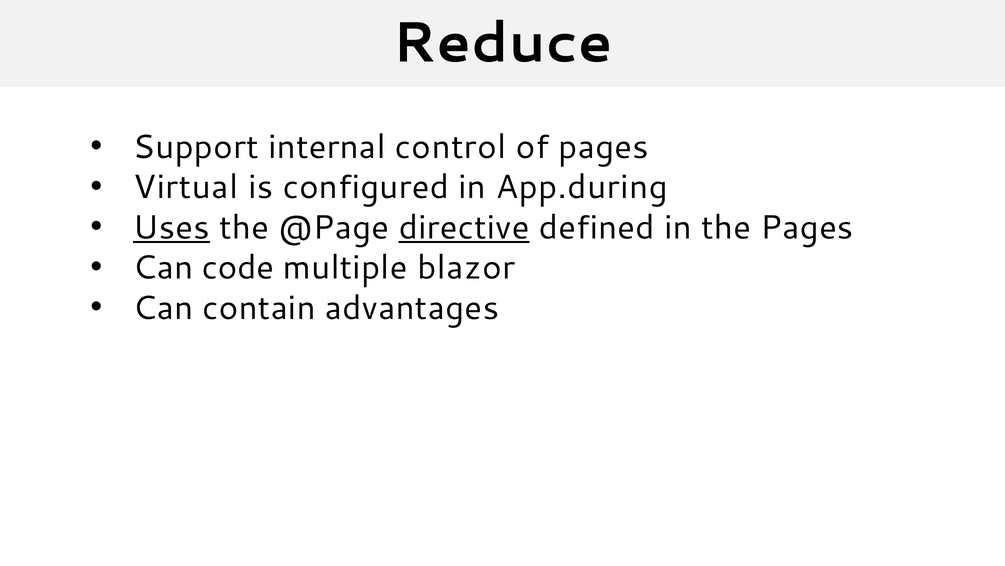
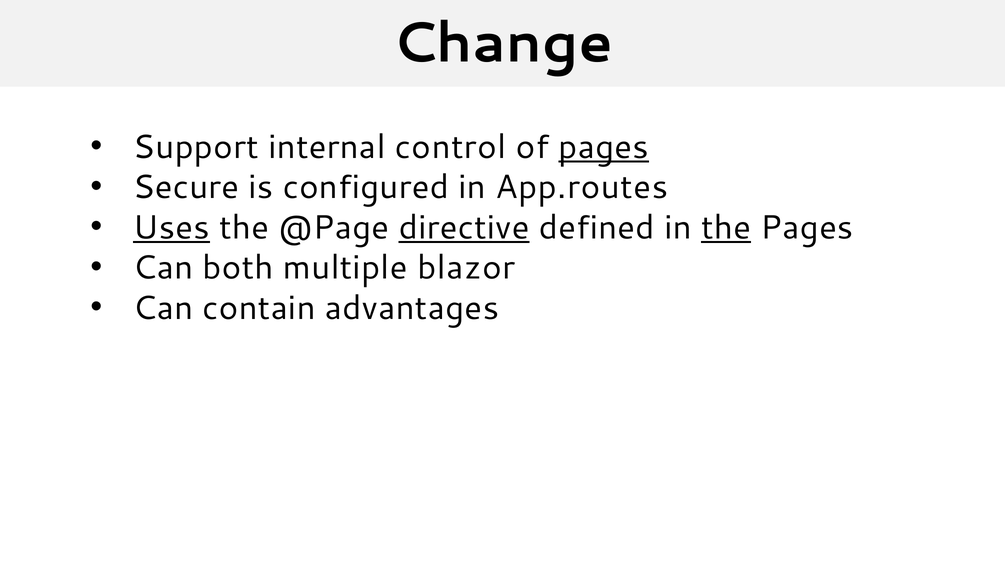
Reduce: Reduce -> Change (503, 43)
pages underline: none -> present (604, 147)
Virtual: Virtual -> Secure (186, 187)
App.during: App.during -> App.routes (582, 187)
the underline: none -> present (726, 227)
code: code -> both (238, 267)
